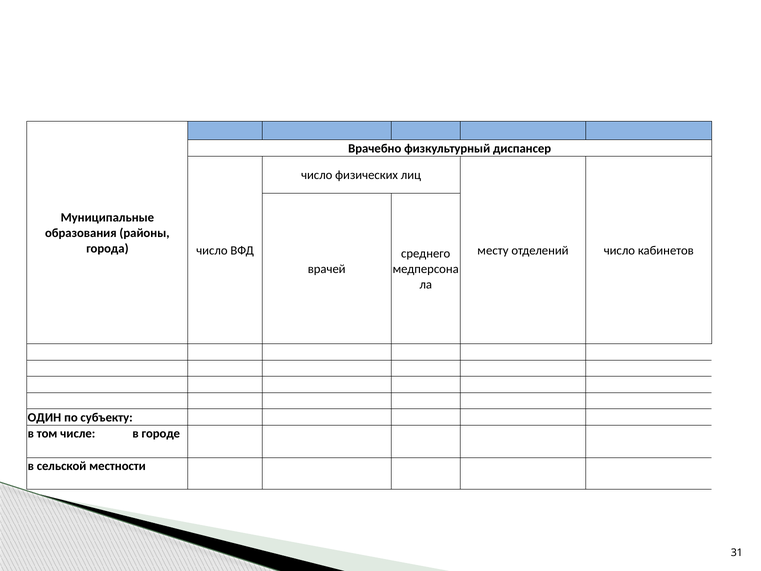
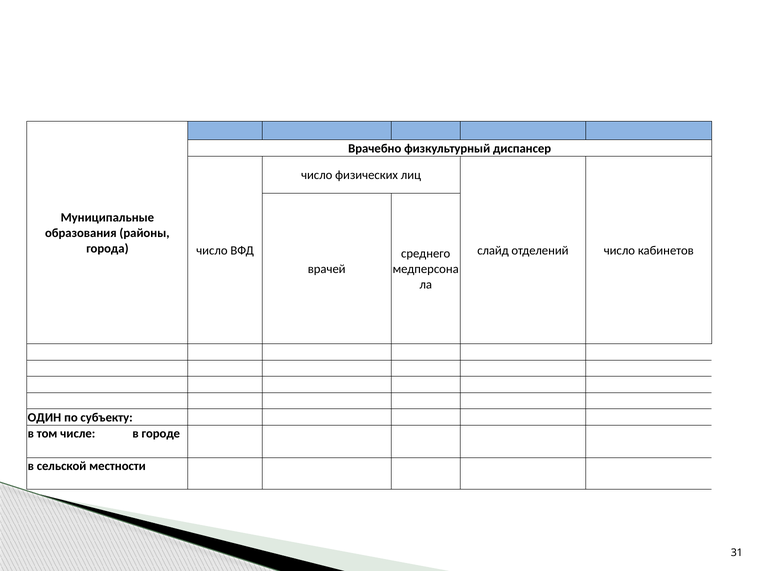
месту: месту -> слайд (493, 250)
